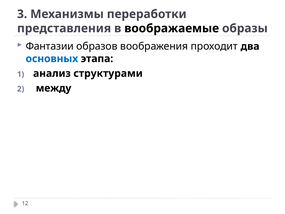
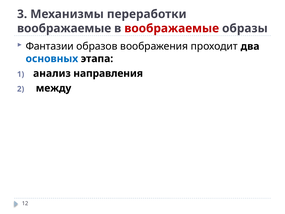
представления: представления -> воображаемые (64, 28)
воображаемые colour: black -> red (172, 28)
структурами: структурами -> направления (108, 73)
